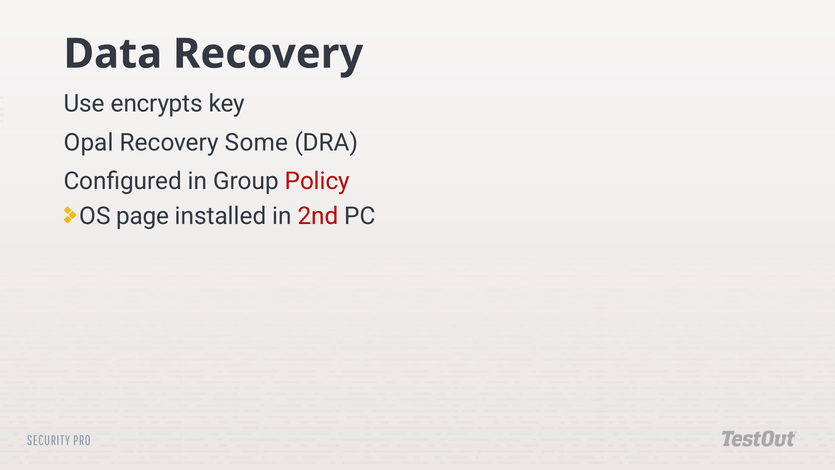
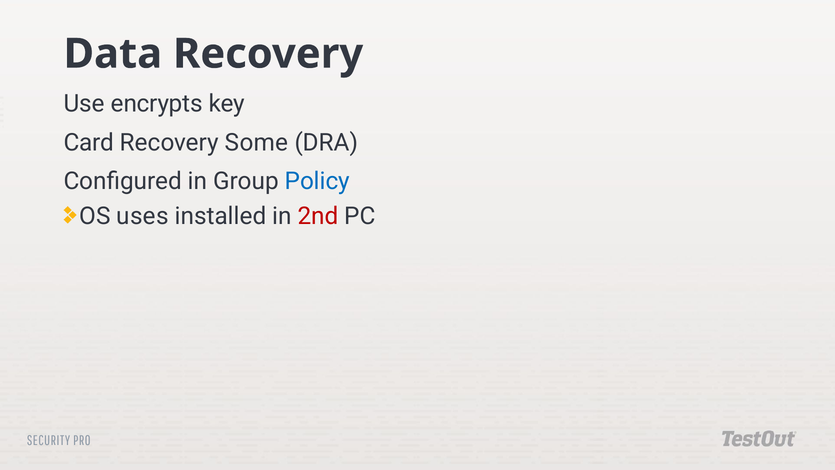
Opal: Opal -> Card (89, 142)
Policy colour: red -> blue (317, 181)
page: page -> uses (143, 216)
